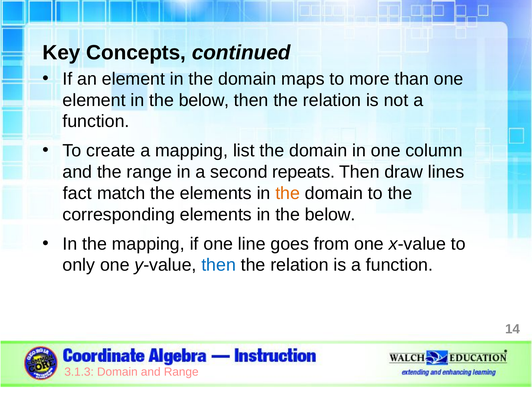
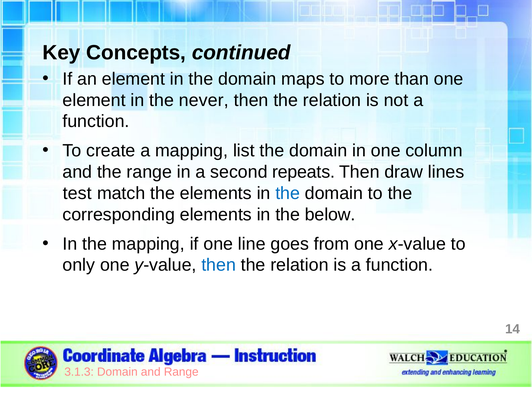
element in the below: below -> never (204, 100)
fact: fact -> test (77, 193)
the colour: orange -> blue (288, 193)
